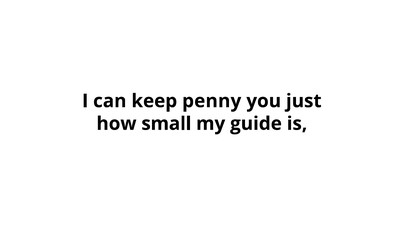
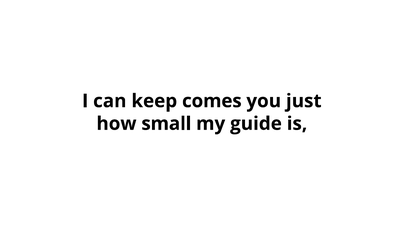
penny: penny -> comes (212, 101)
